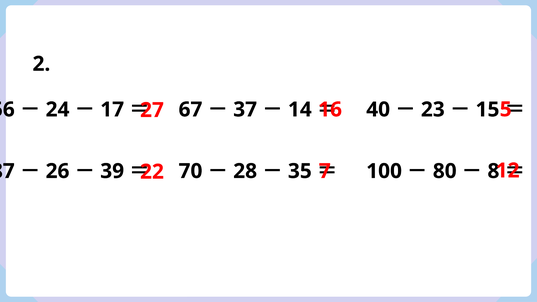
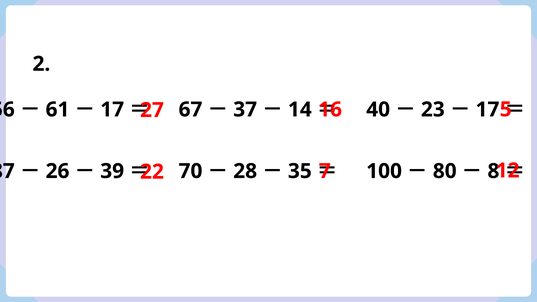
24: 24 -> 61 (58, 110)
15: 15 -> 17 (487, 110)
